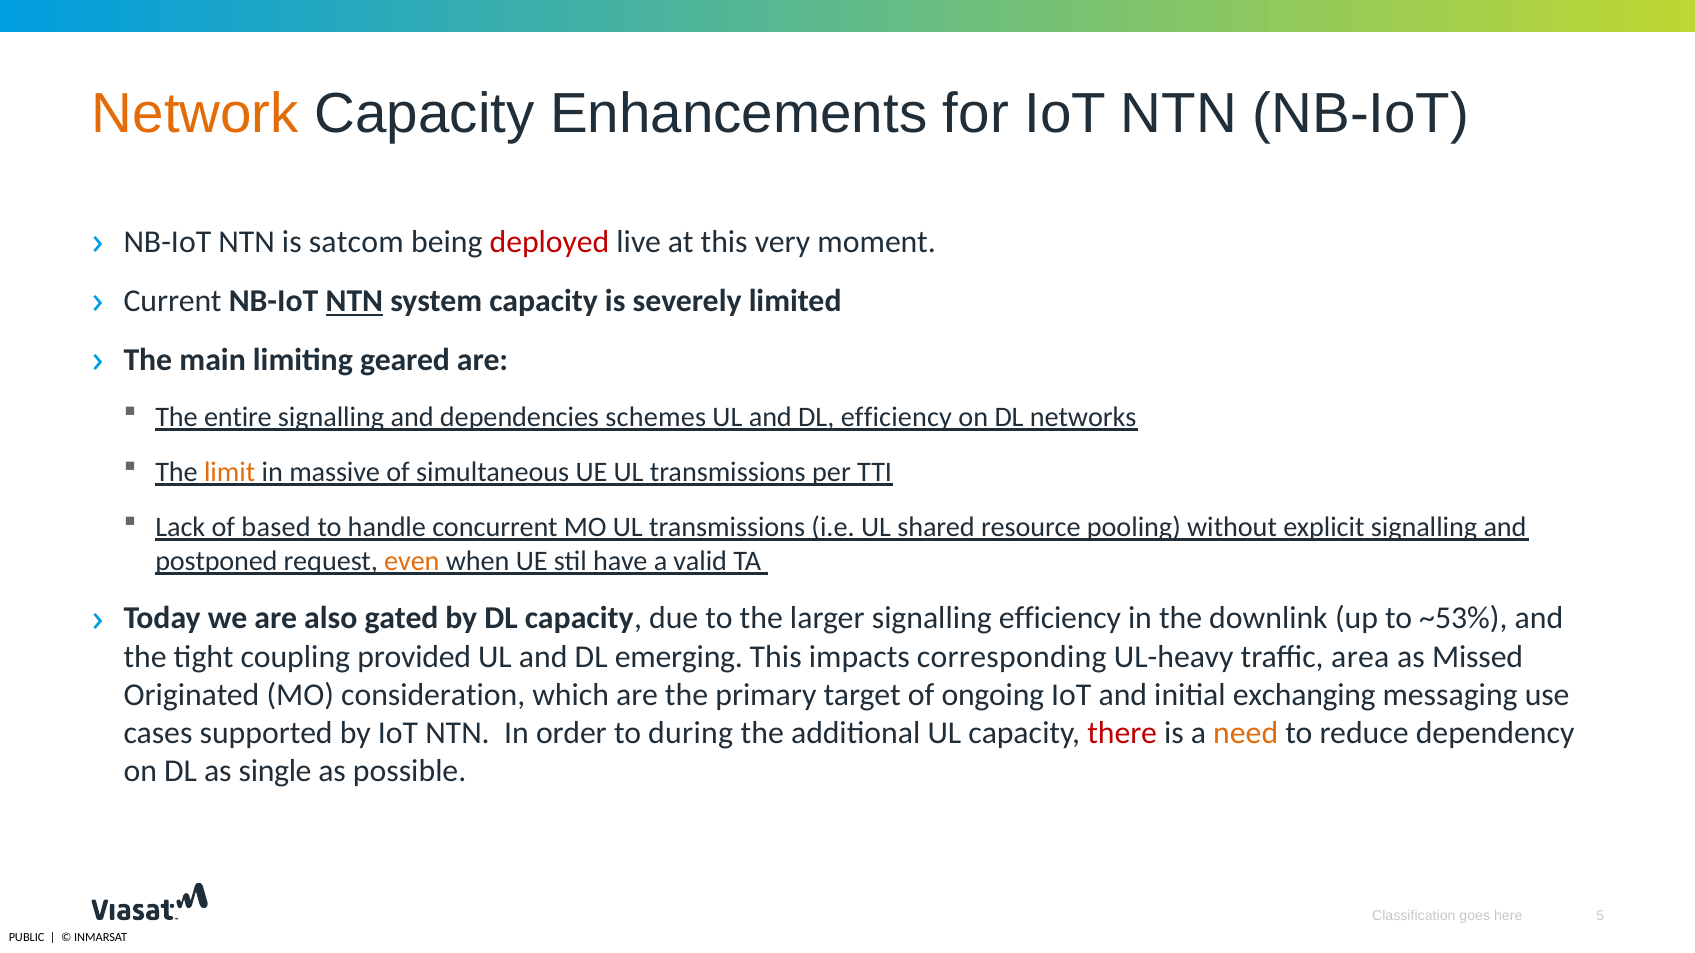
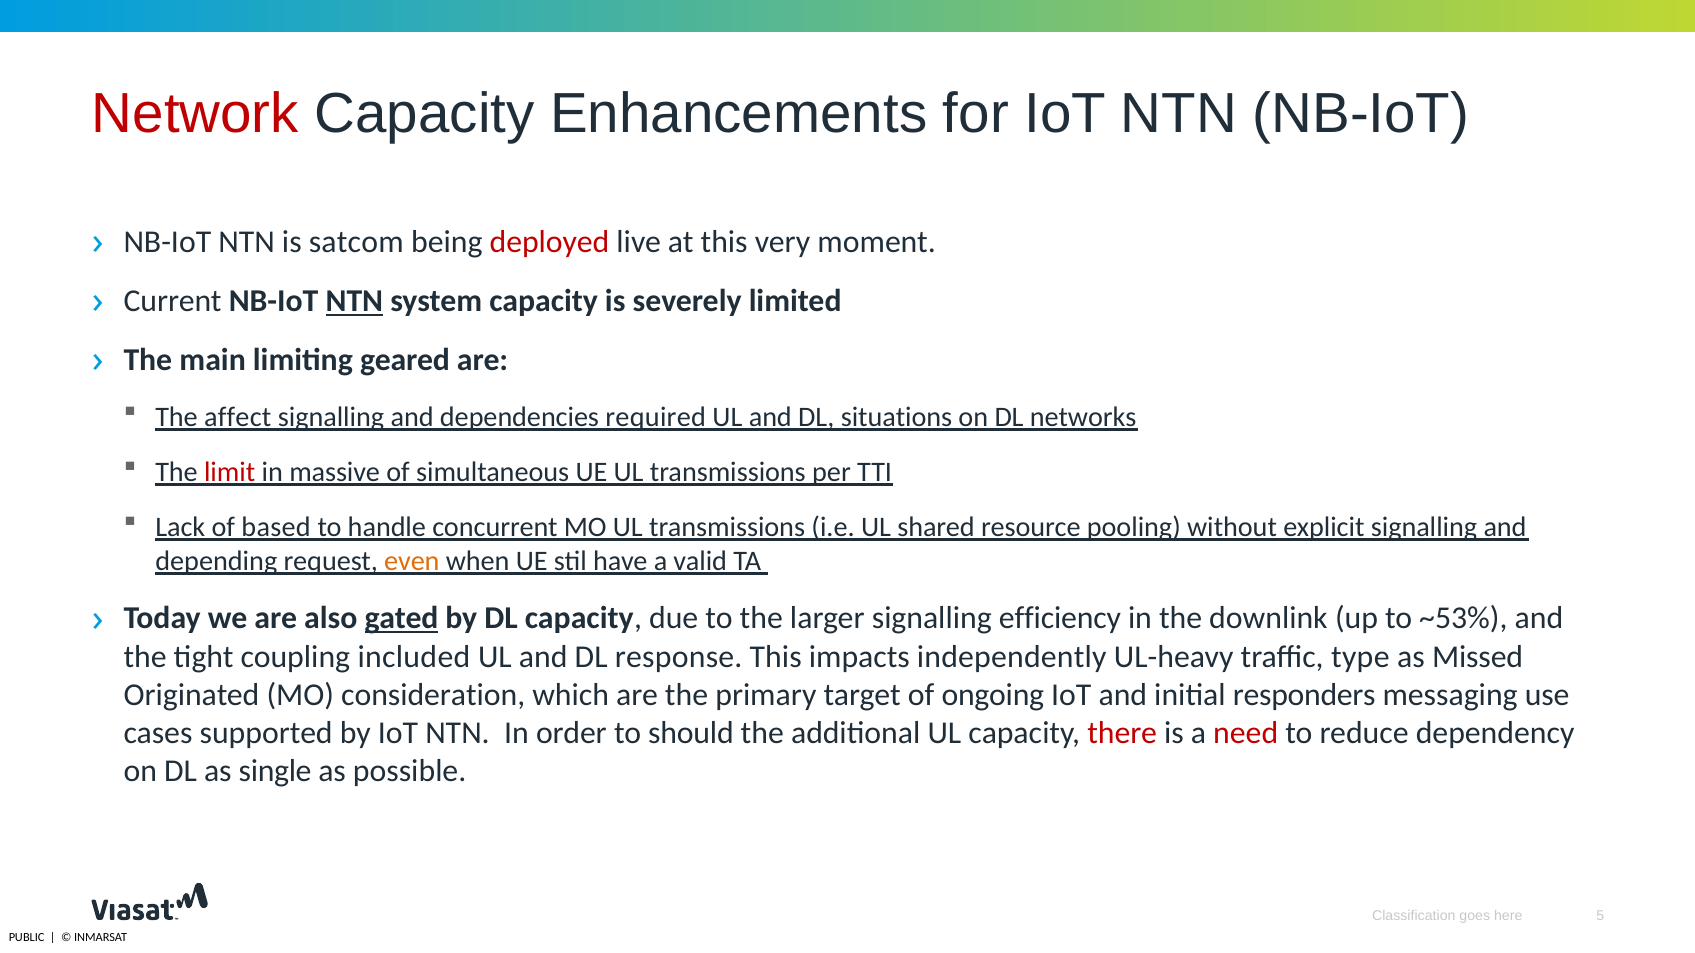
Network colour: orange -> red (195, 114)
entire: entire -> affect (238, 417)
schemes: schemes -> required (656, 417)
DL efficiency: efficiency -> situations (896, 417)
limit colour: orange -> red (230, 472)
postponed: postponed -> depending (216, 561)
gated underline: none -> present (402, 619)
provided: provided -> included (414, 657)
emerging: emerging -> response (679, 657)
corresponding: corresponding -> independently (1012, 657)
area: area -> type (1360, 657)
exchanging: exchanging -> responders (1304, 695)
during: during -> should (691, 733)
need colour: orange -> red (1246, 733)
